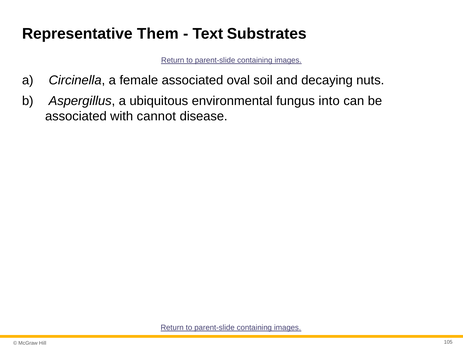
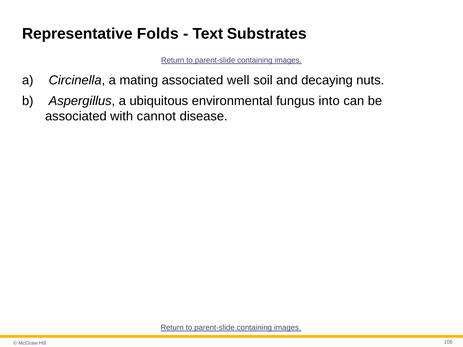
Them: Them -> Folds (158, 34)
female: female -> mating (139, 80)
oval: oval -> well (238, 80)
